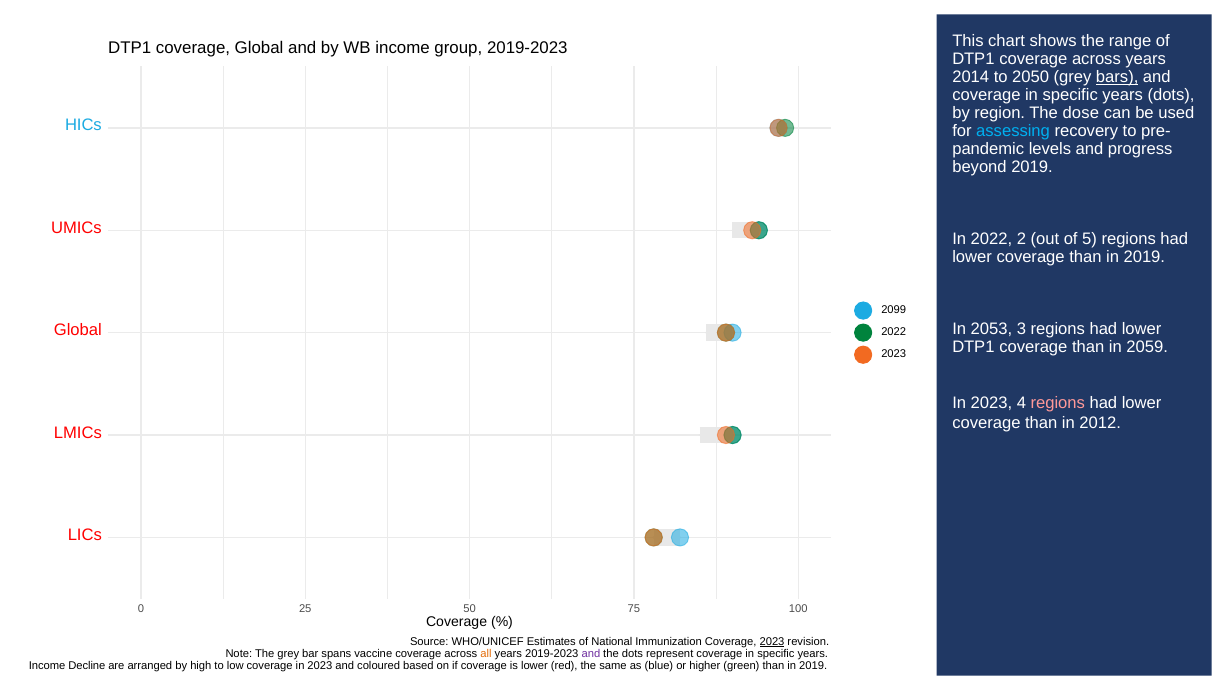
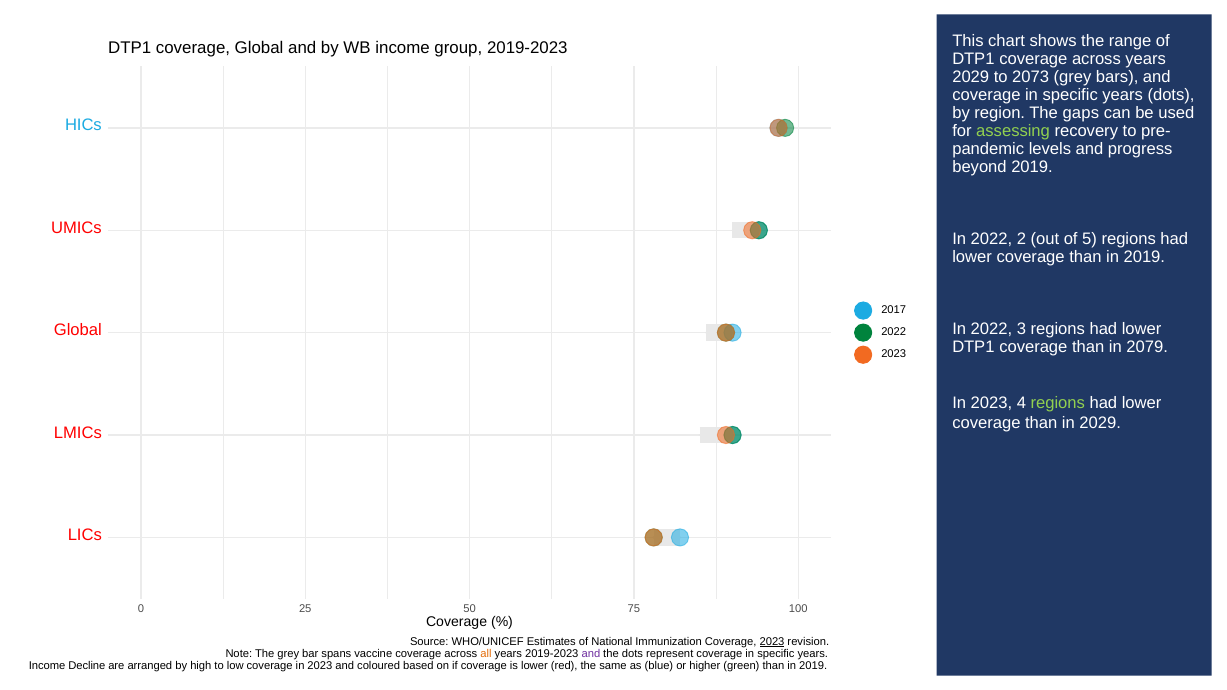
2014: 2014 -> 2029 (971, 77)
2050: 2050 -> 2073 (1031, 77)
bars underline: present -> none (1117, 77)
dose: dose -> gaps (1081, 113)
assessing colour: light blue -> light green (1013, 131)
2099: 2099 -> 2017 (894, 310)
2053: 2053 -> 2022 (991, 329)
2059: 2059 -> 2079 (1147, 347)
regions colour: pink -> light green (1058, 403)
in 2012: 2012 -> 2029 (1100, 423)
